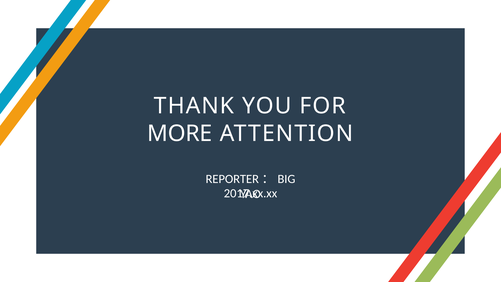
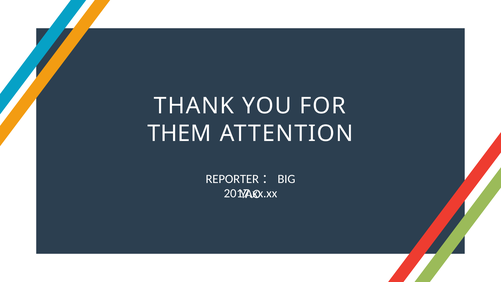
MORE: MORE -> THEM (179, 133)
